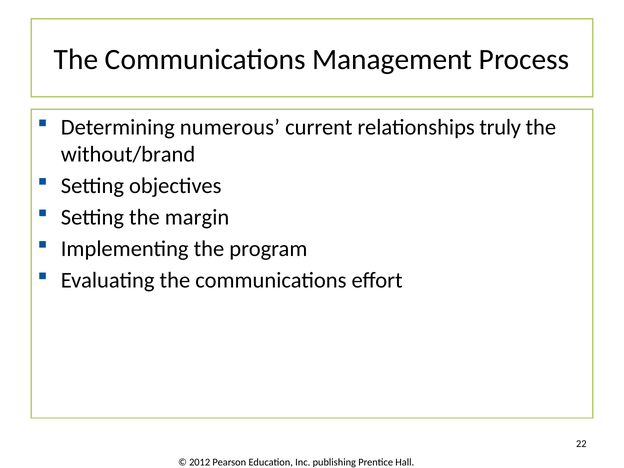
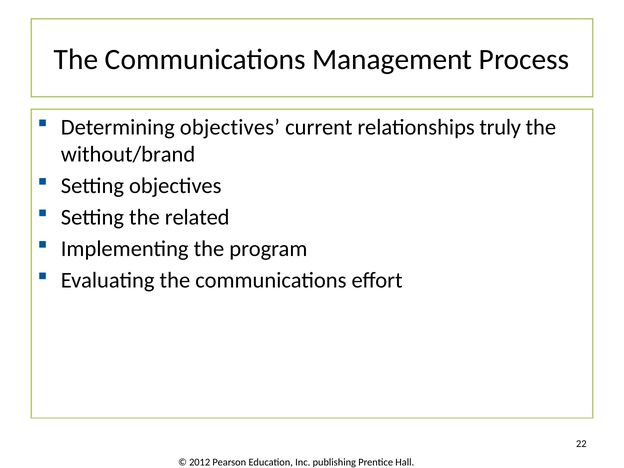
Determining numerous: numerous -> objectives (230, 127)
margin: margin -> related (197, 217)
